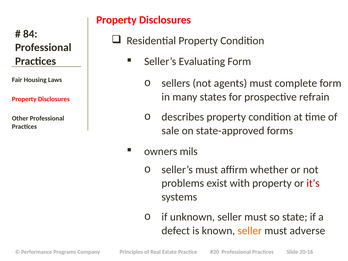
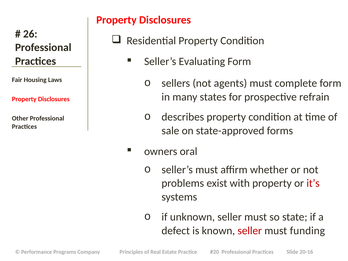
84: 84 -> 26 (30, 34)
mils: mils -> oral (189, 151)
seller colour: orange -> red (250, 231)
adverse: adverse -> funding (307, 231)
